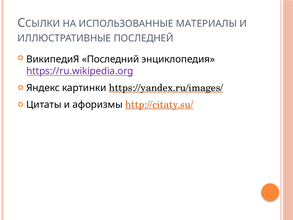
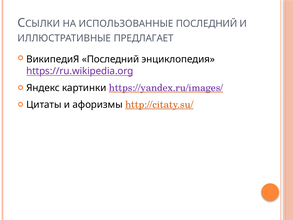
ИСПОЛЬЗОВАННЫЕ МАТЕРИАЛЫ: МАТЕРИАЛЫ -> ПОСЛЕДНИЙ (207, 24)
ПОСЛЕДНЕЙ: ПОСЛЕДНЕЙ -> ПРЕДЛАГАЕТ (144, 38)
https://yandex.ru/images/ colour: black -> purple (166, 88)
